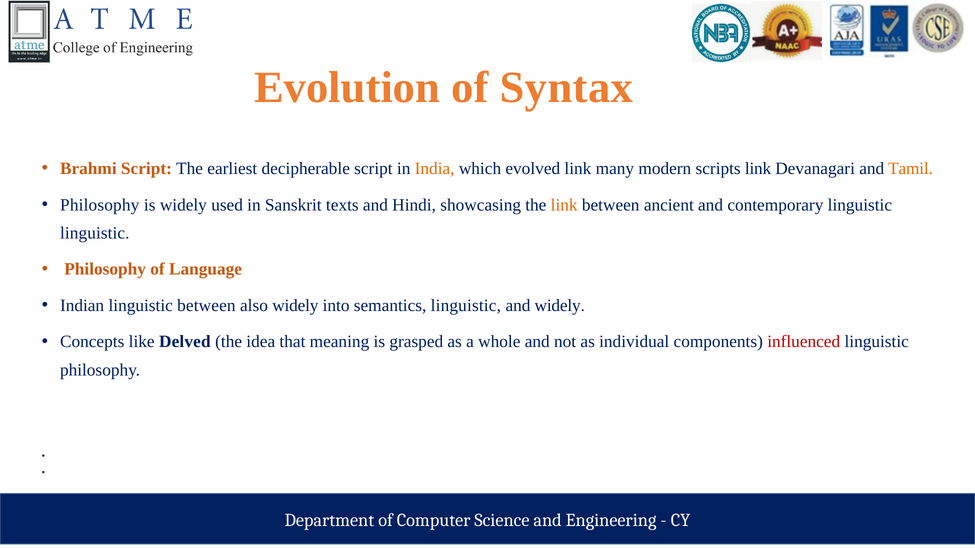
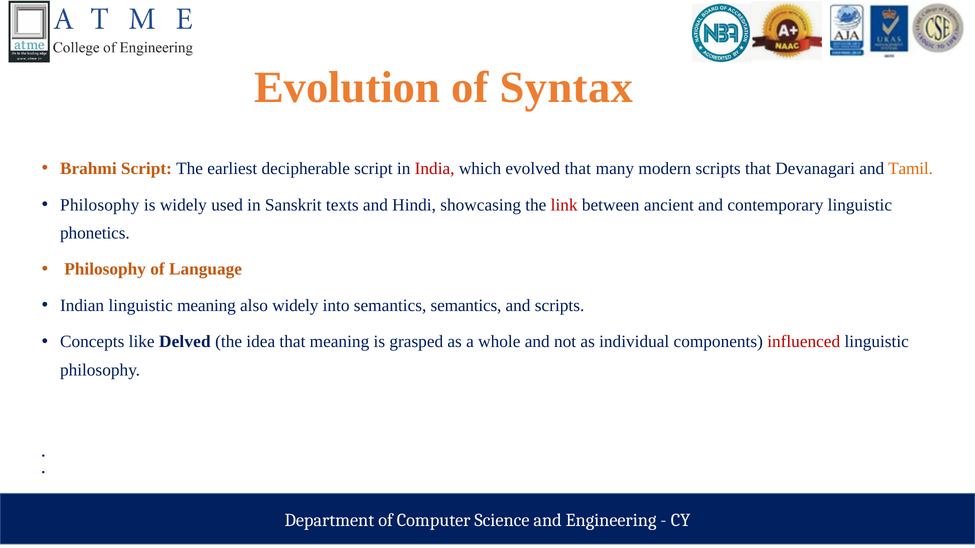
India colour: orange -> red (435, 169)
evolved link: link -> that (578, 169)
scripts link: link -> that (758, 169)
link colour: orange -> red (564, 205)
linguistic: linguistic -> phonetics (95, 233)
linguistic between: between -> meaning (207, 306)
semantics linguistic: linguistic -> semantics (466, 306)
and widely: widely -> scripts (560, 306)
